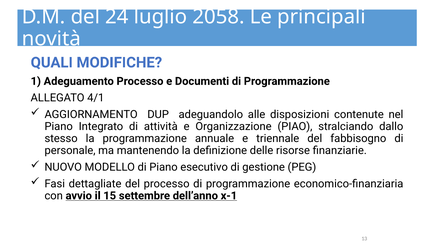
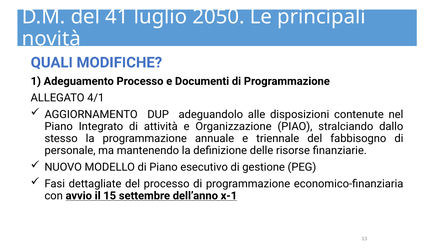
24: 24 -> 41 (117, 17)
2058: 2058 -> 2050 (218, 17)
